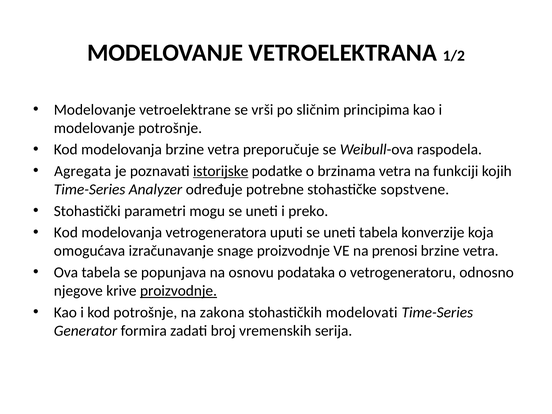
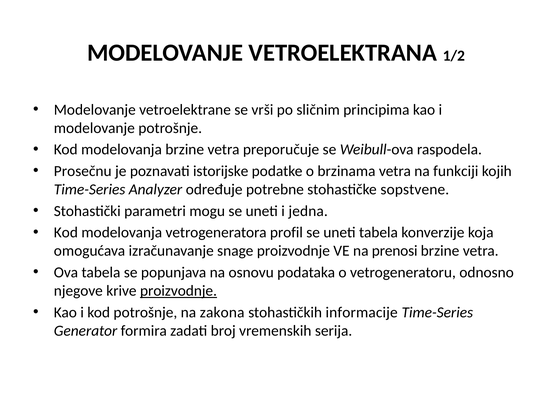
Agregata: Agregata -> Prosečnu (83, 171)
istorijske underline: present -> none (221, 171)
preko: preko -> jedna (308, 211)
uputi: uputi -> profil (286, 232)
modelovati: modelovati -> informacije (362, 312)
